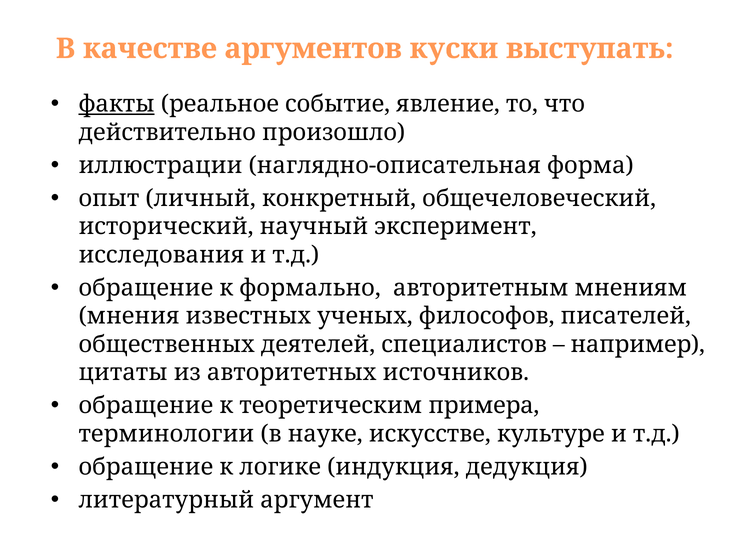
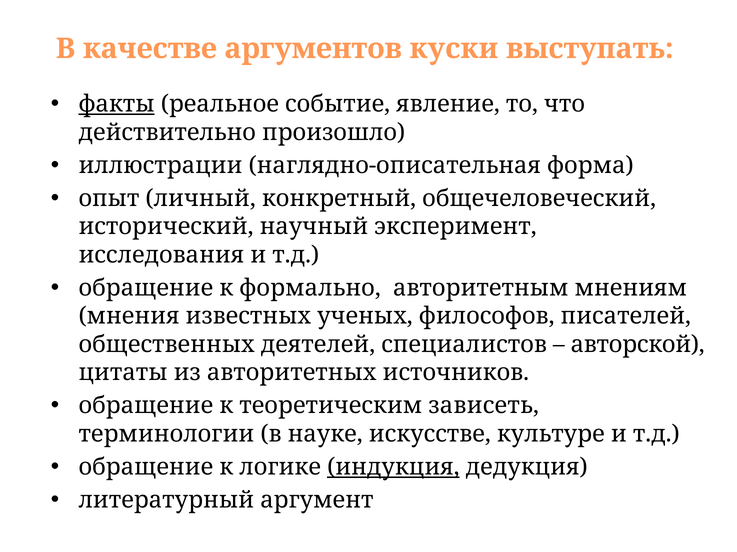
например: например -> авторской (638, 345)
примера: примера -> зависеть (484, 406)
индукция underline: none -> present (393, 468)
